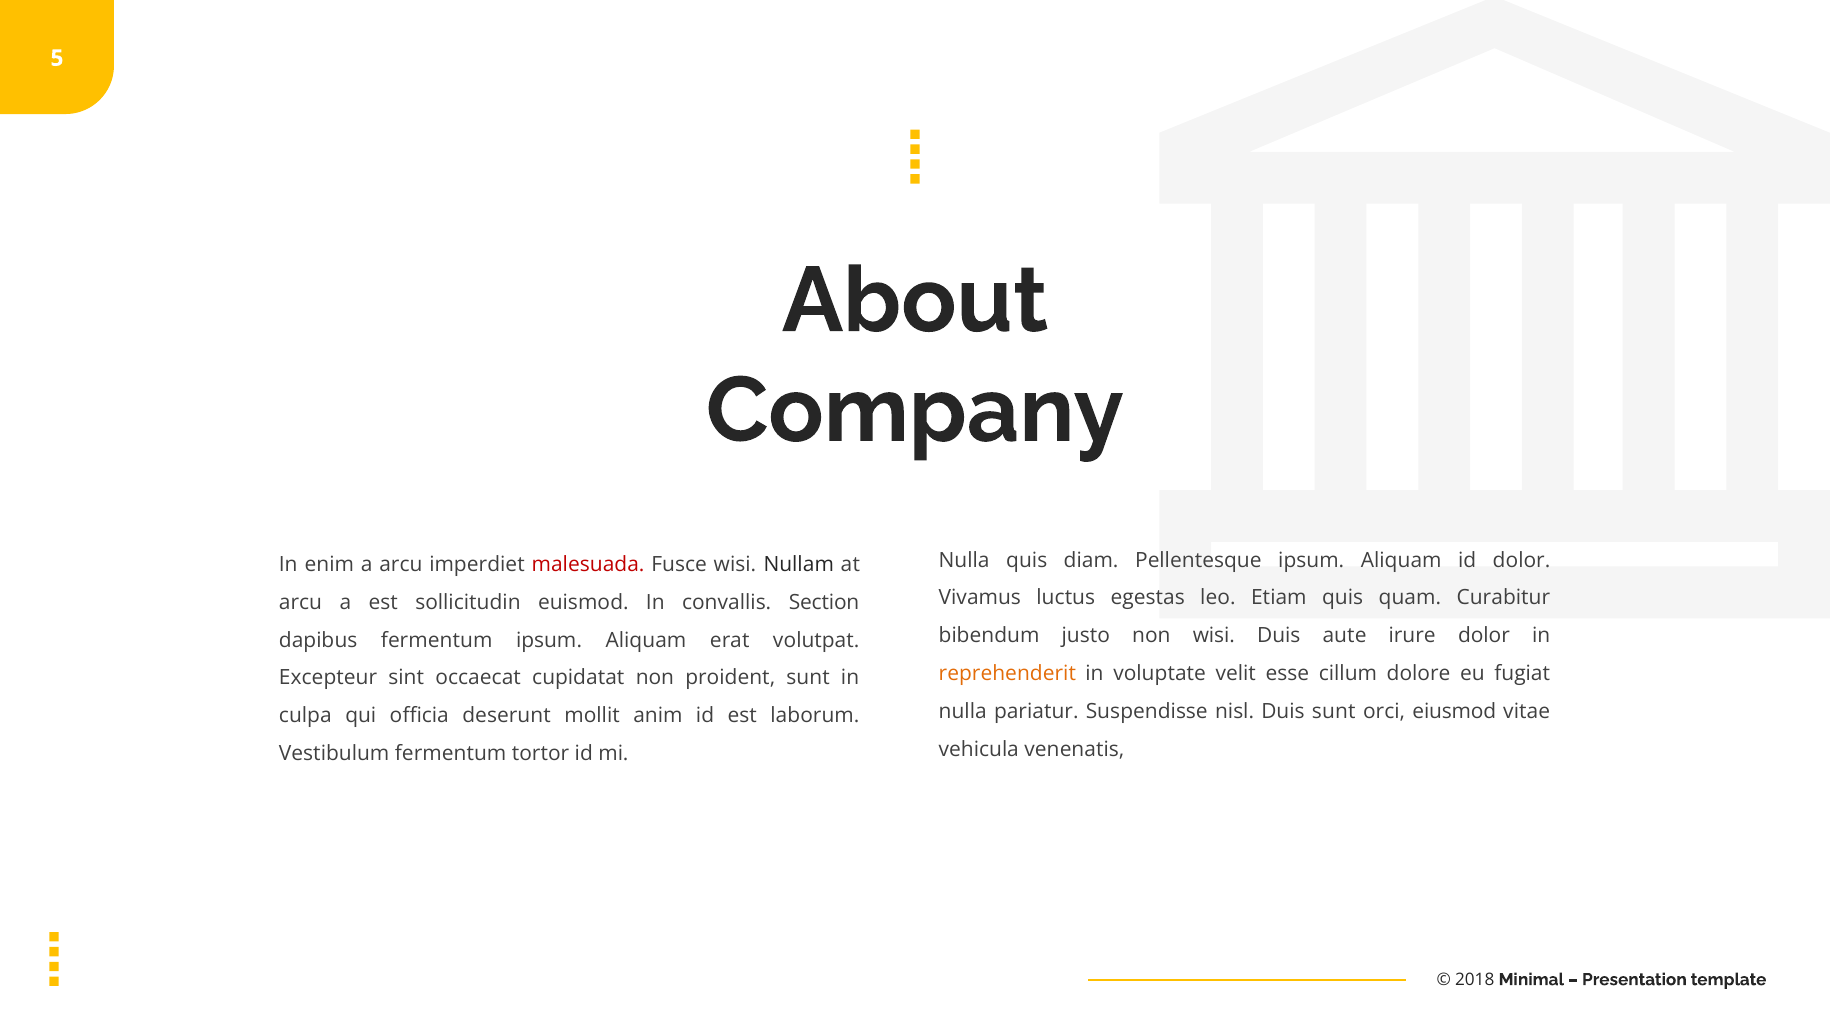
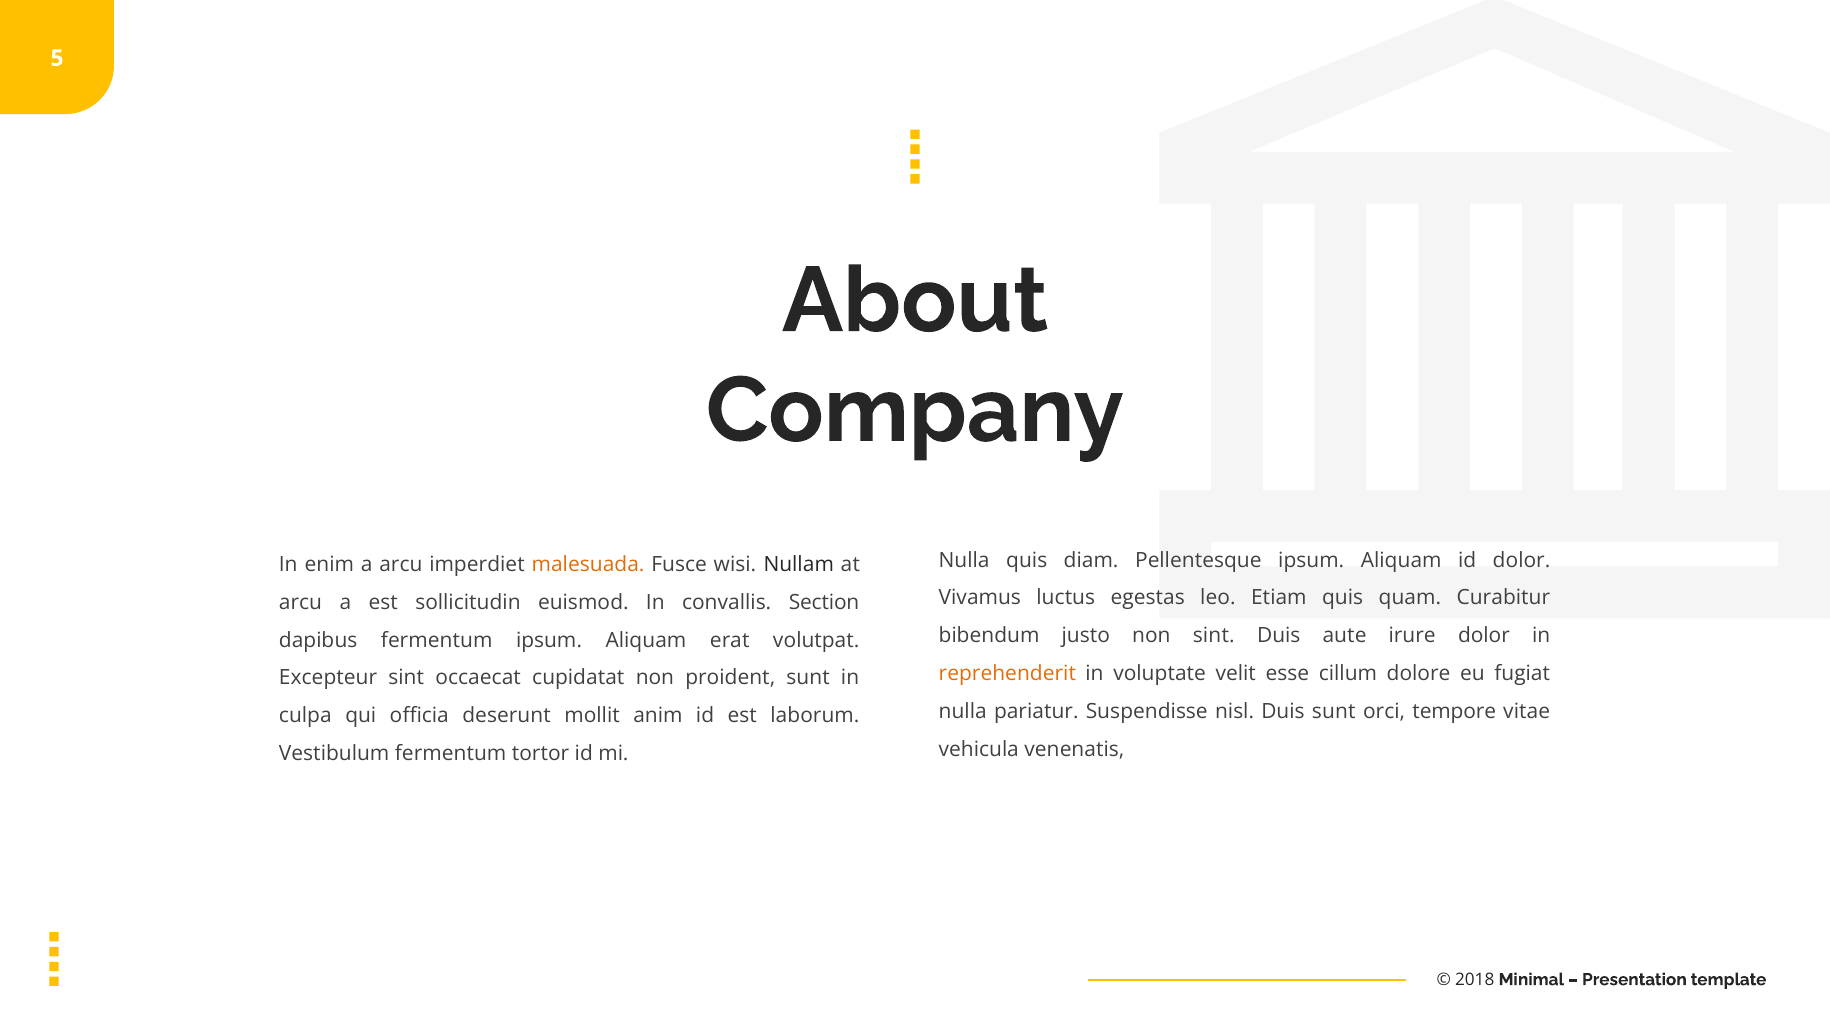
malesuada colour: red -> orange (588, 564)
non wisi: wisi -> sint (1214, 635)
eiusmod: eiusmod -> tempore (1454, 711)
